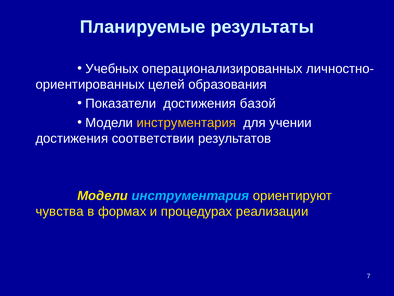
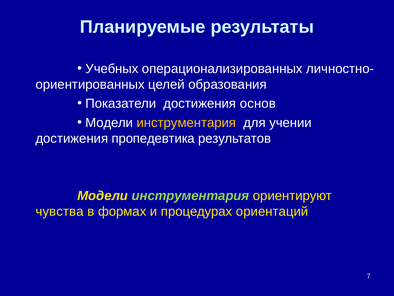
базой: базой -> основ (258, 103)
соответствии: соответствии -> пропедевтика (153, 138)
инструментария colour: light blue -> light green (190, 195)
реализации: реализации -> ориентаций (272, 211)
